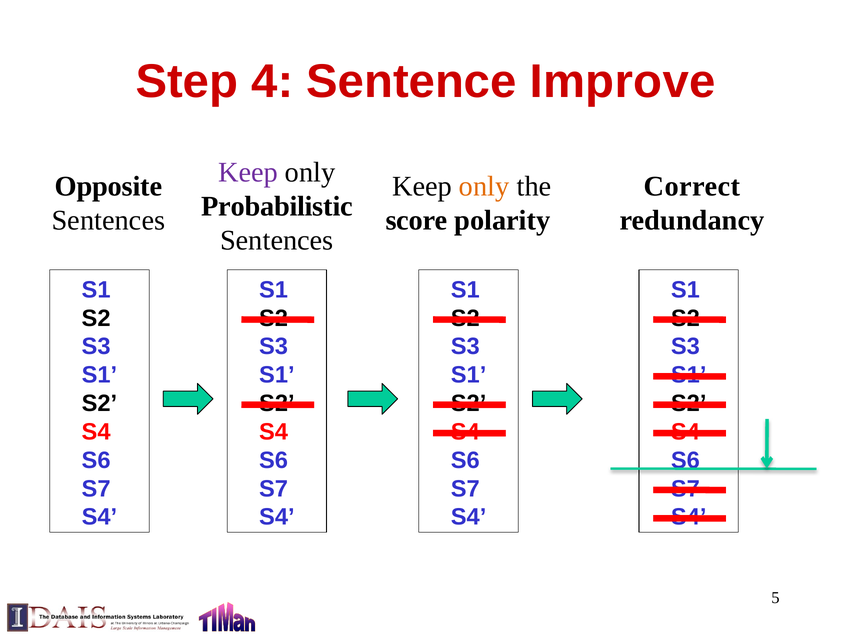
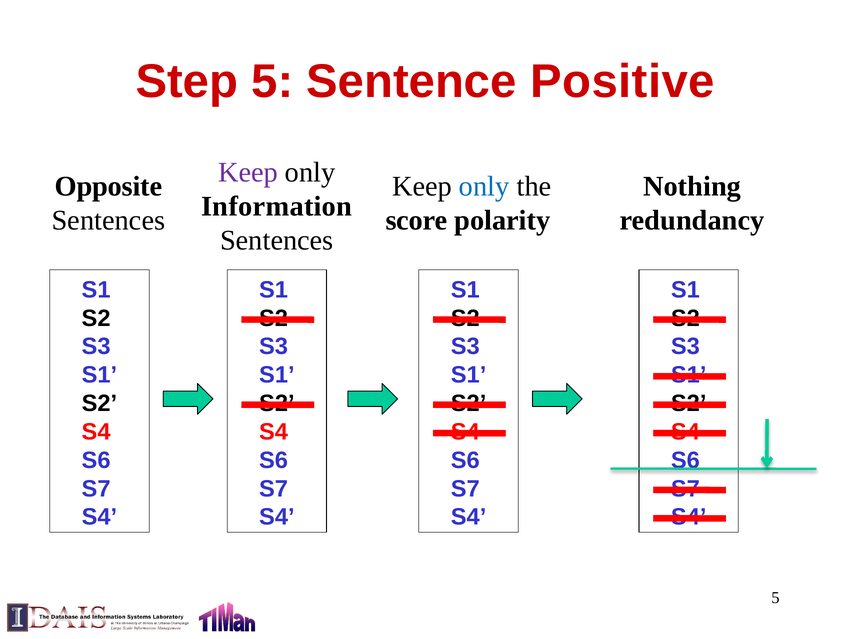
Step 4: 4 -> 5 (272, 81)
Improve: Improve -> Positive (622, 81)
only colour: orange -> blue (484, 186)
Correct: Correct -> Nothing (692, 186)
Probabilistic: Probabilistic -> Information (277, 206)
